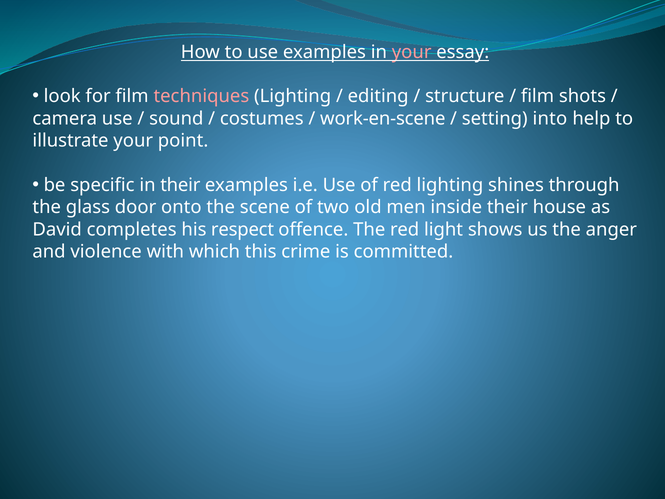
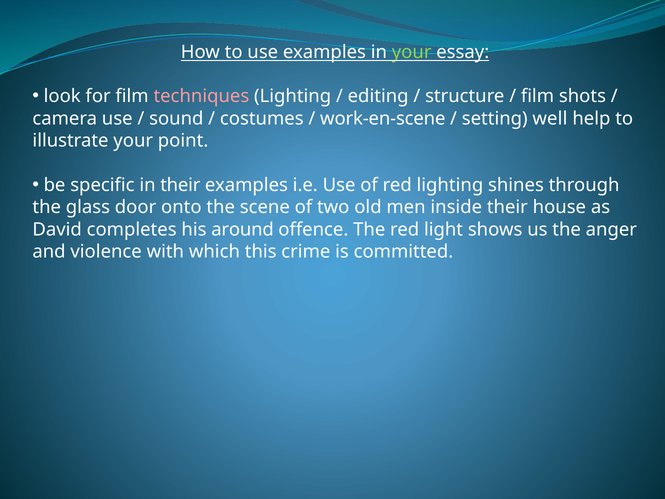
your colour: pink -> light green (412, 52)
into: into -> well (550, 119)
respect: respect -> around (243, 229)
